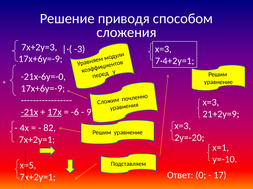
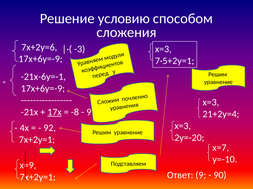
приводя: приводя -> условию (124, 19)
7х+2у=3: 7х+2у=3 -> 7х+2у=6 (39, 47)
7·4+2у=1: 7·4+2у=1 -> 7·5+2у=1 (175, 61)
-21х-6у=-0: -21х-6у=-0 -> -21х-6у=-1 (43, 77)
-21х underline: present -> none (29, 112)
-6: -6 -> -8 (75, 112)
21+2у=9: 21+2у=9 -> 21+2у=4 (221, 115)
82: 82 -> 92 (50, 128)
х=1: х=1 -> х=7 (221, 148)
х=5: х=5 -> х=9 (28, 166)
Ответ 0: 0 -> 9 (201, 176)
17: 17 -> 90 (220, 176)
